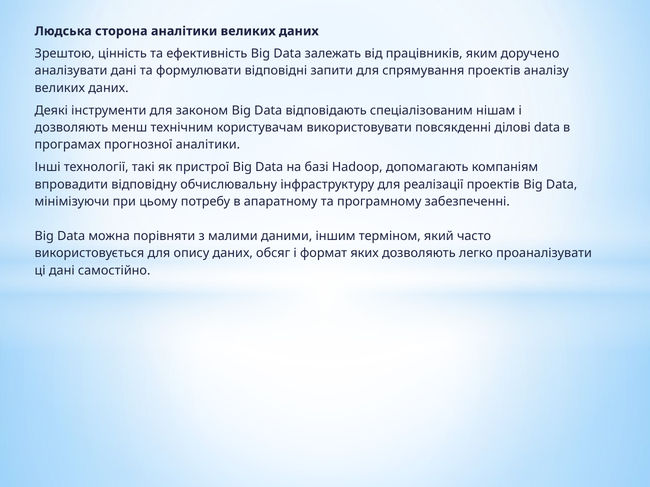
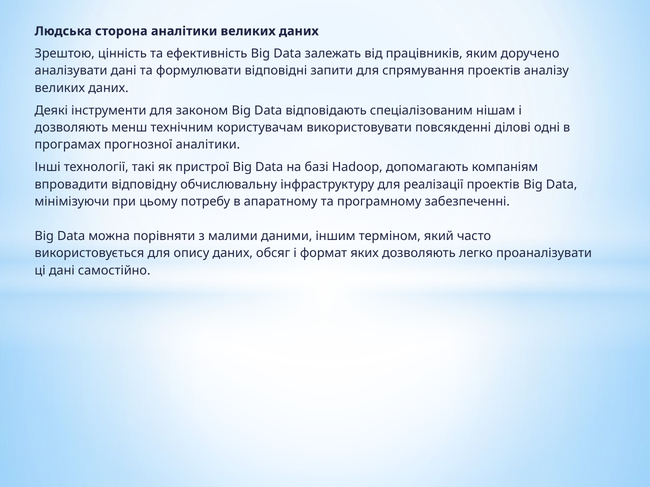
ділові data: data -> одні (547, 128)
